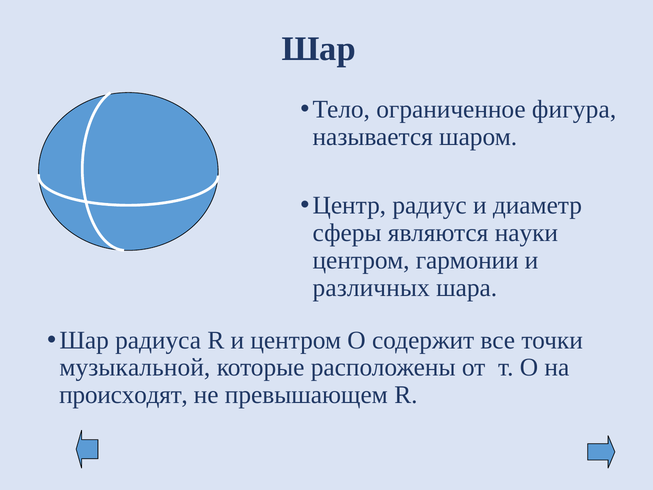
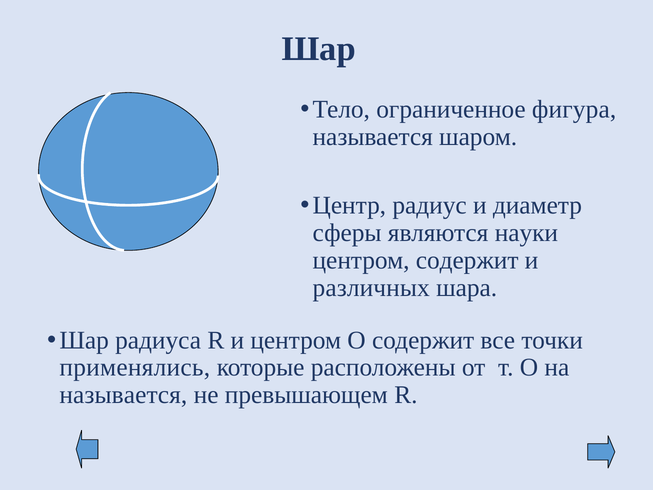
центром гармонии: гармонии -> содержит (467, 260)
музыкальной: музыкальной -> применялись (135, 367)
происходят: происходят -> называется (123, 395)
